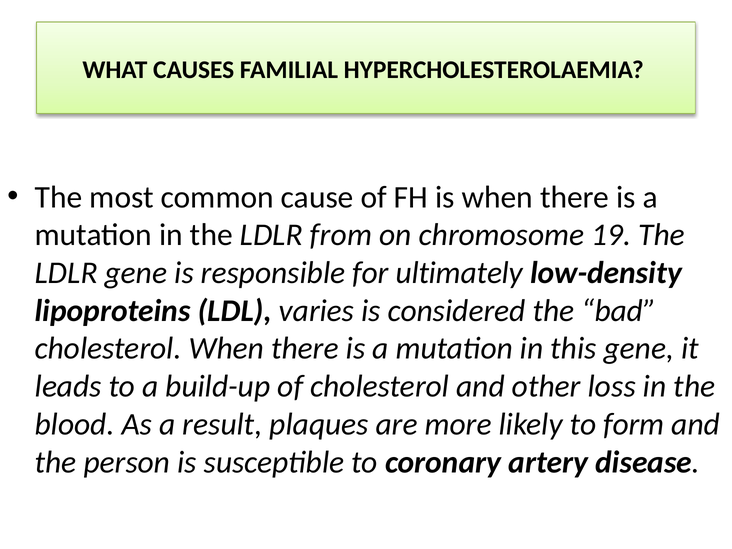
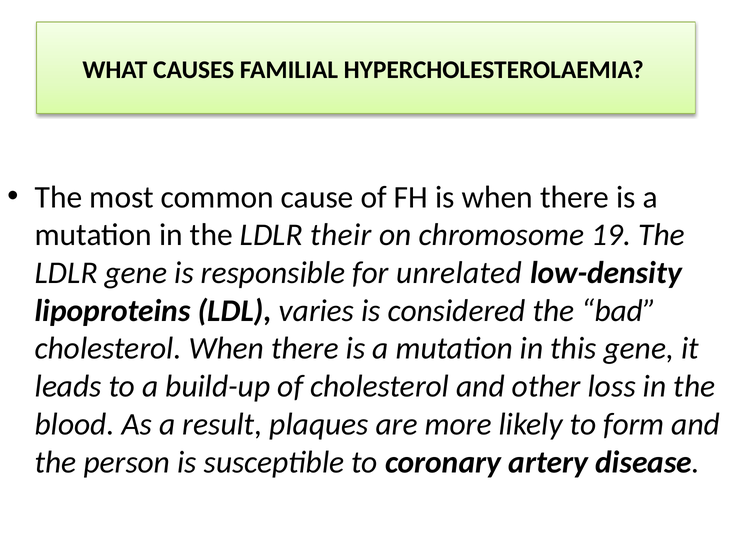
from: from -> their (341, 235)
ultimately: ultimately -> unrelated (459, 273)
